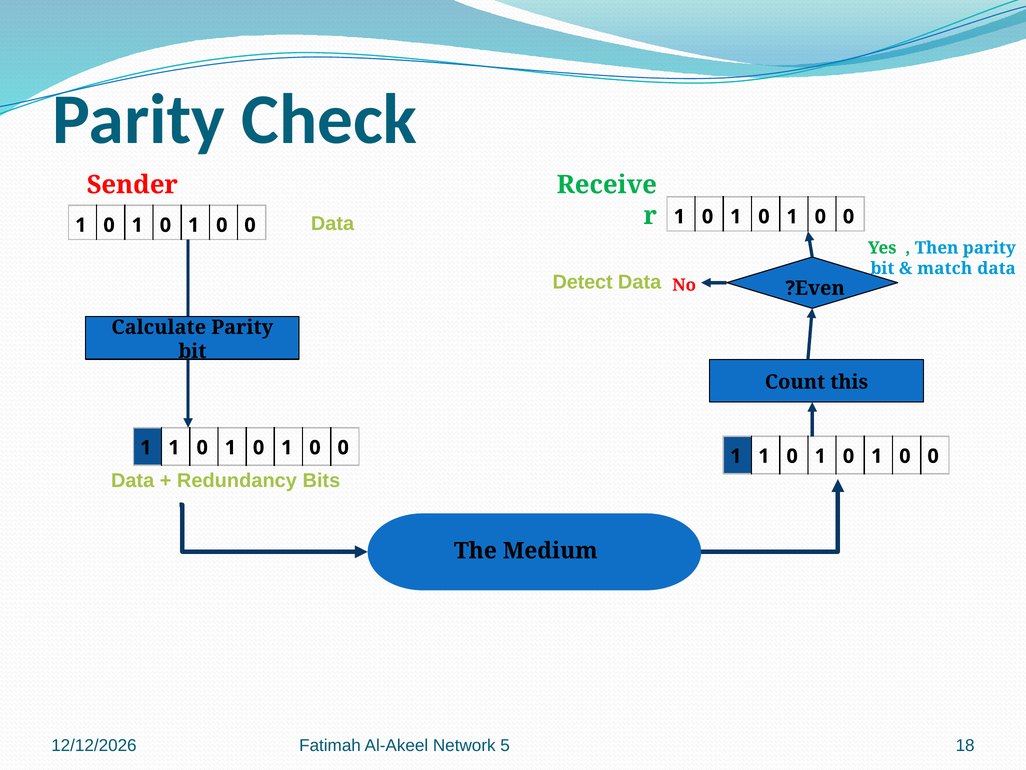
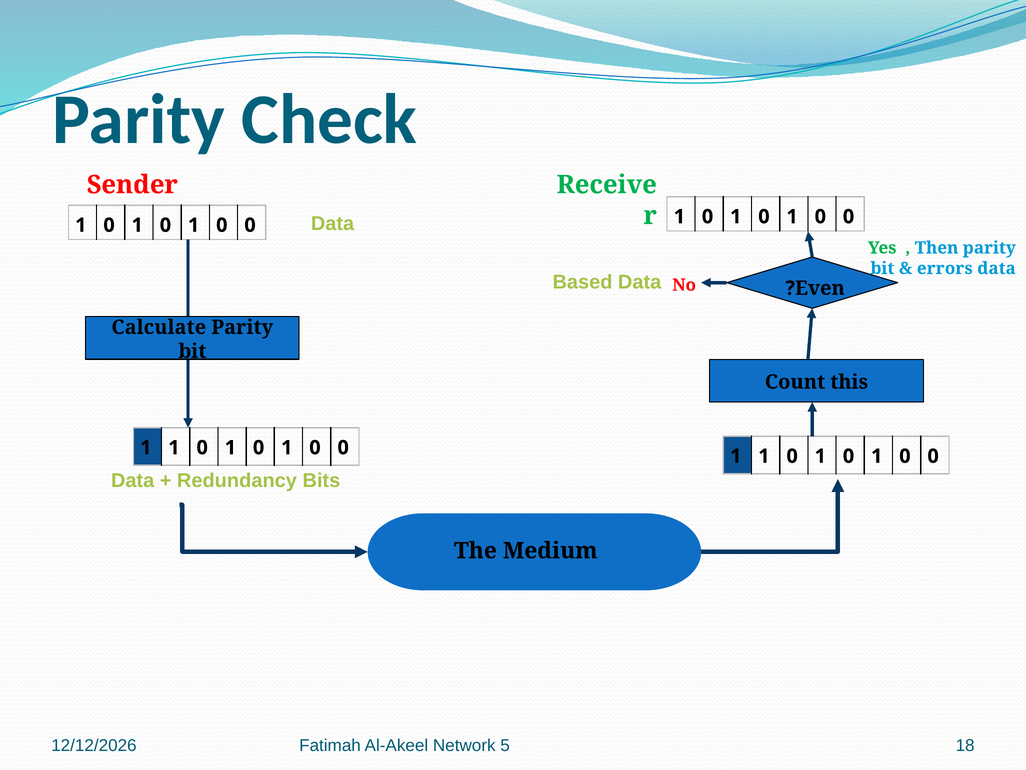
match: match -> errors (945, 268)
Detect: Detect -> Based (583, 282)
